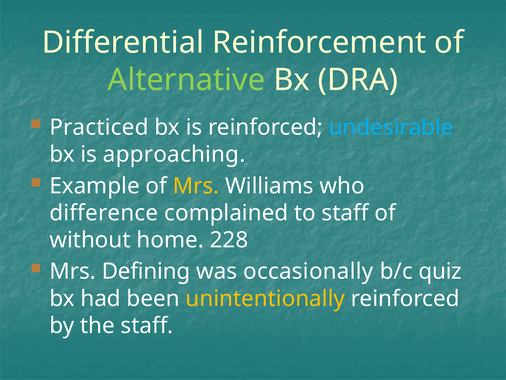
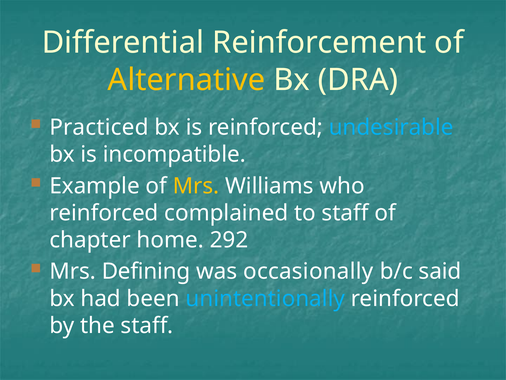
Alternative colour: light green -> yellow (187, 80)
approaching: approaching -> incompatible (174, 154)
difference: difference -> reinforced (104, 213)
without: without -> chapter (90, 240)
228: 228 -> 292 (229, 240)
quiz: quiz -> said (440, 271)
unintentionally colour: yellow -> light blue (265, 298)
